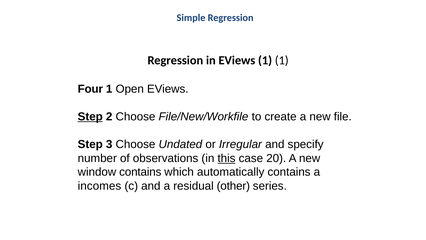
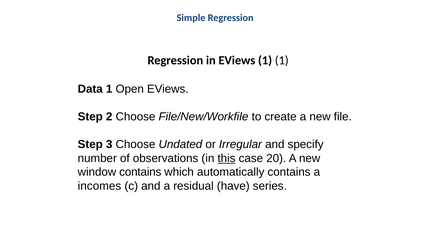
Four: Four -> Data (90, 89)
Step underline: present -> none (90, 117)
other: other -> have (233, 186)
